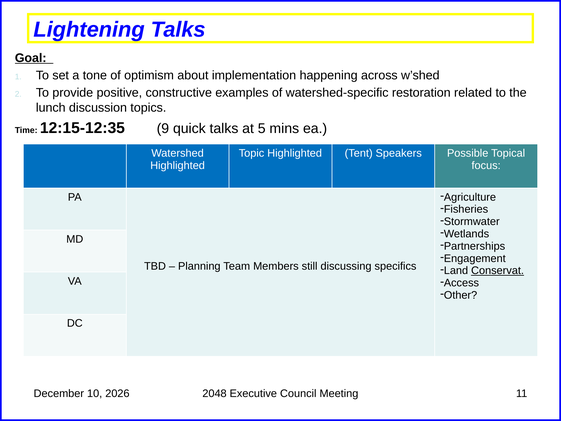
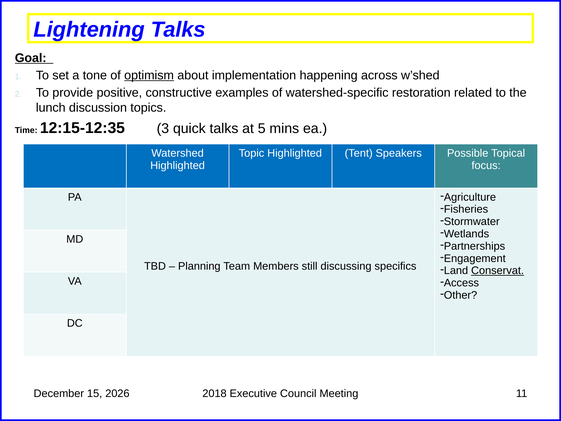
optimism underline: none -> present (149, 75)
9: 9 -> 3 (163, 128)
10: 10 -> 15 (95, 393)
2048: 2048 -> 2018 (214, 393)
